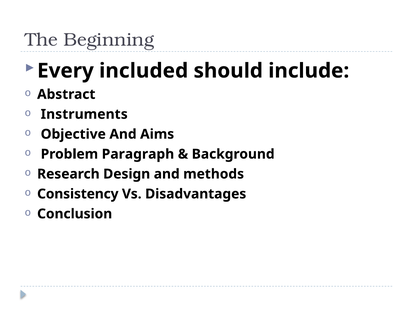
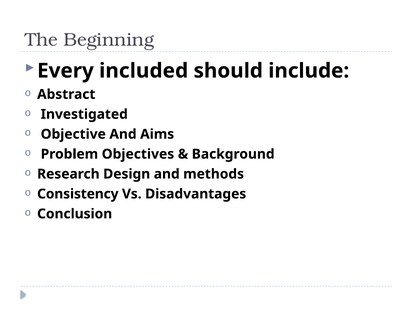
Instruments: Instruments -> Investigated (84, 115)
Paragraph: Paragraph -> Objectives (138, 154)
